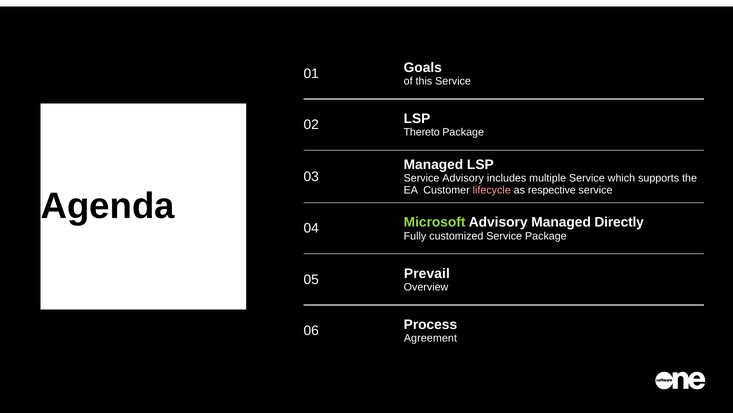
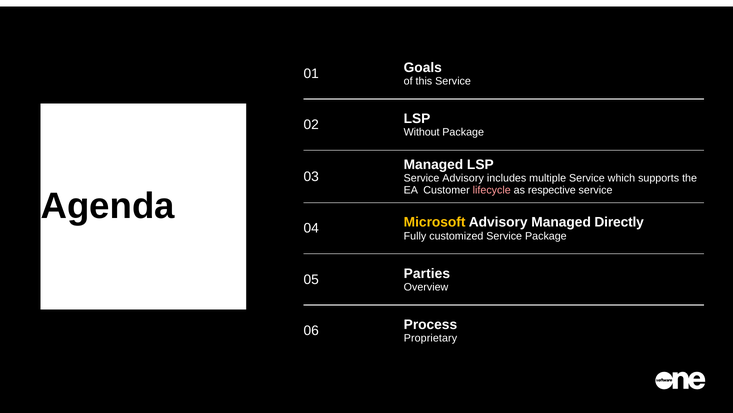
Thereto: Thereto -> Without (422, 132)
Microsoft colour: light green -> yellow (435, 222)
Prevail: Prevail -> Parties (427, 273)
Agreement: Agreement -> Proprietary (430, 338)
